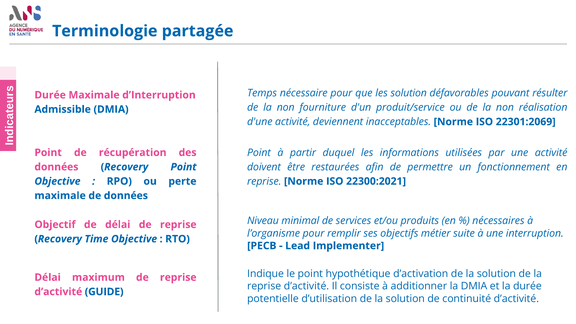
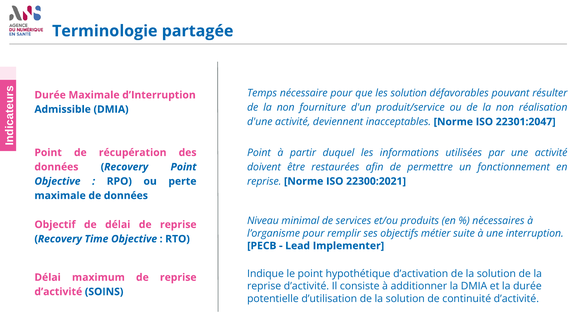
22301:2069: 22301:2069 -> 22301:2047 (526, 122)
GUIDE: GUIDE -> SOINS (104, 292)
